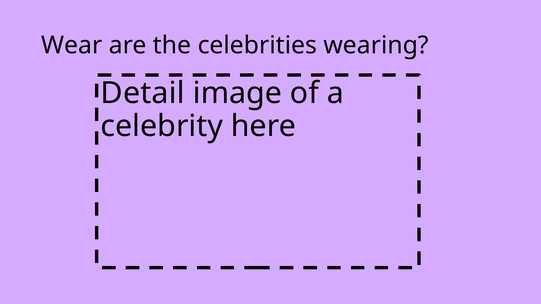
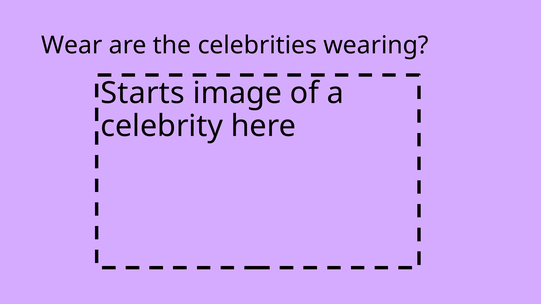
Detail: Detail -> Starts (143, 93)
